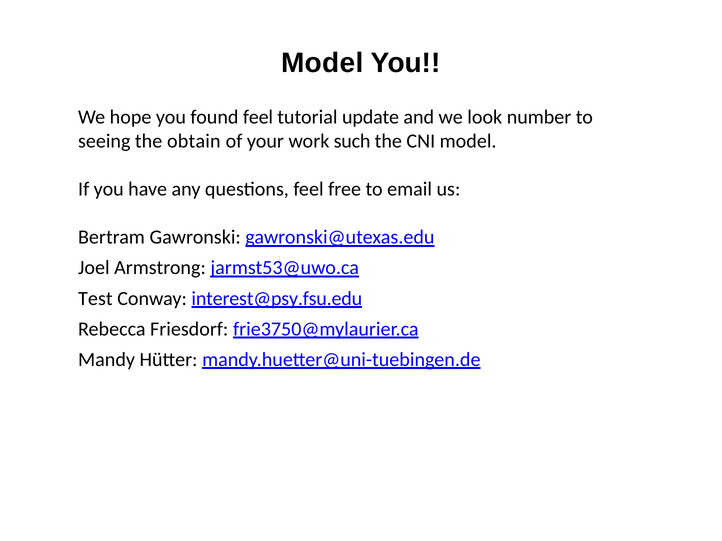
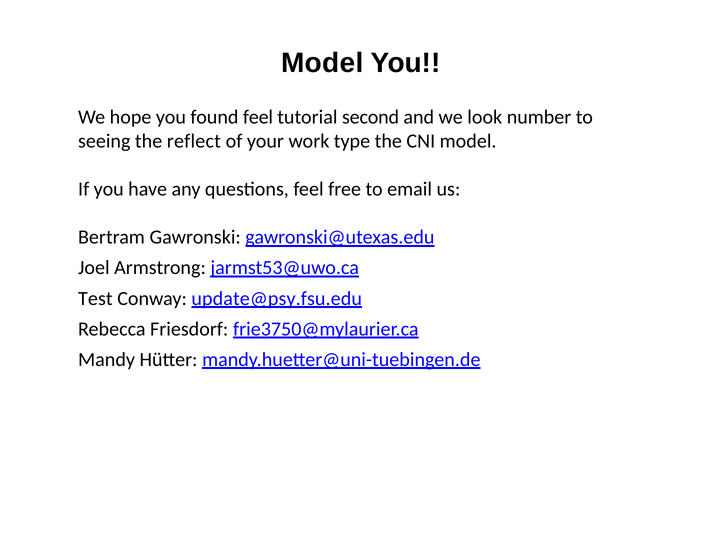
update: update -> second (371, 117)
obtain: obtain -> reflect (194, 141)
such: such -> type (352, 141)
interest@psy.fsu.edu: interest@psy.fsu.edu -> update@psy.fsu.edu (277, 299)
